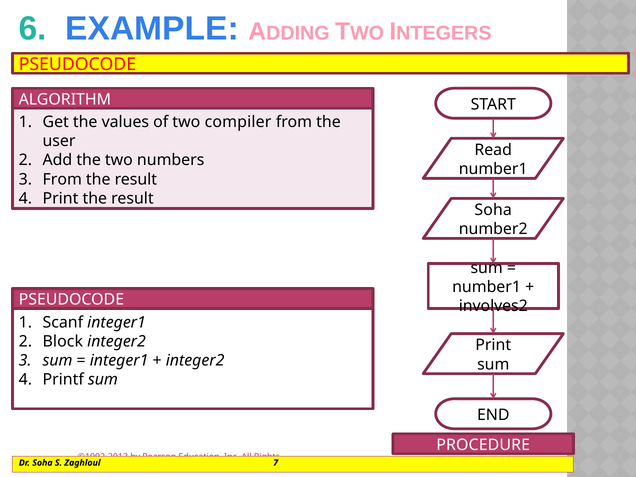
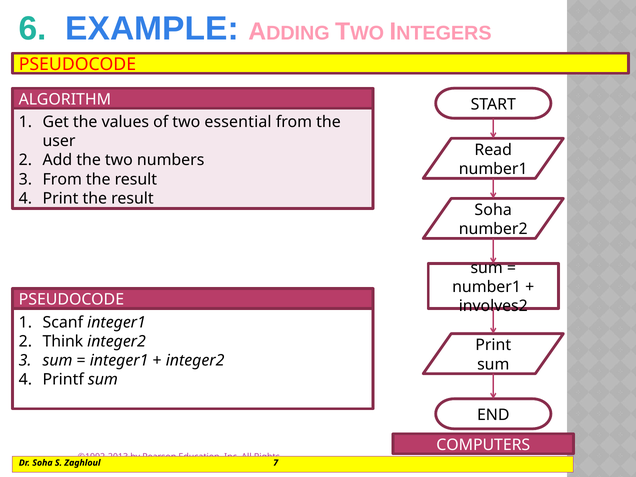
compiler: compiler -> essential (238, 122)
Block: Block -> Think (63, 341)
PROCEDURE: PROCEDURE -> COMPUTERS (483, 445)
